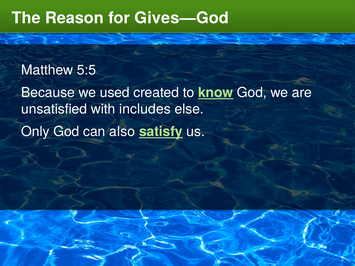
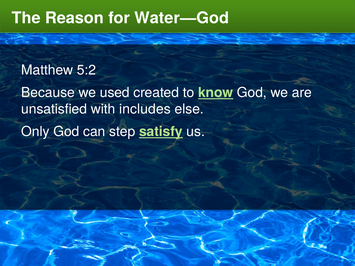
Gives—God: Gives—God -> Water—God (182, 18)
5:5: 5:5 -> 5:2 (86, 70)
also: also -> step (122, 132)
